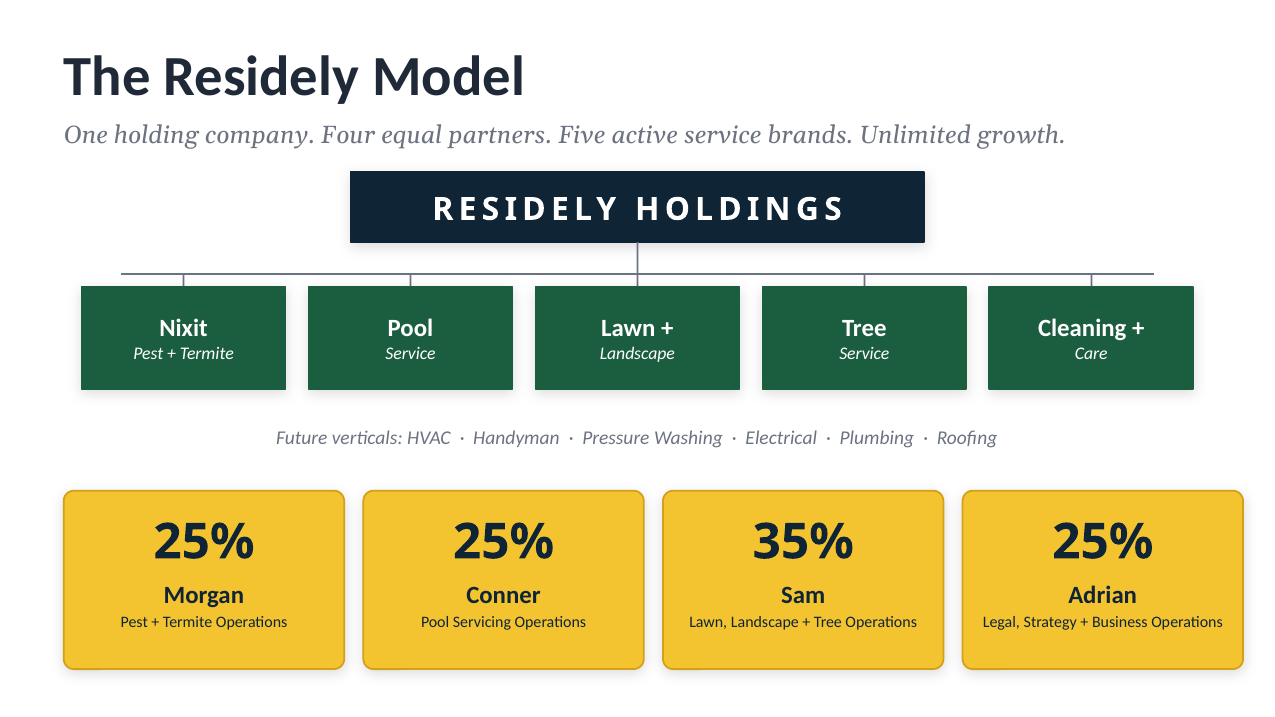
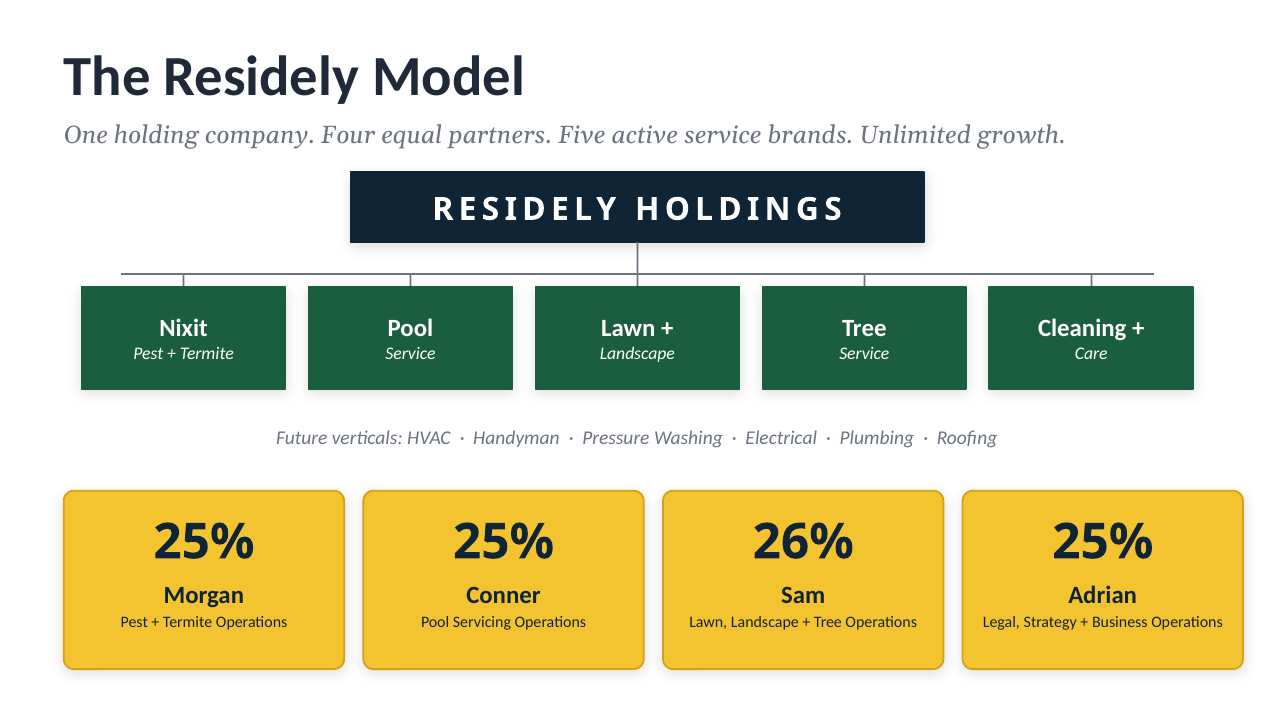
35%: 35% -> 26% (803, 542)
